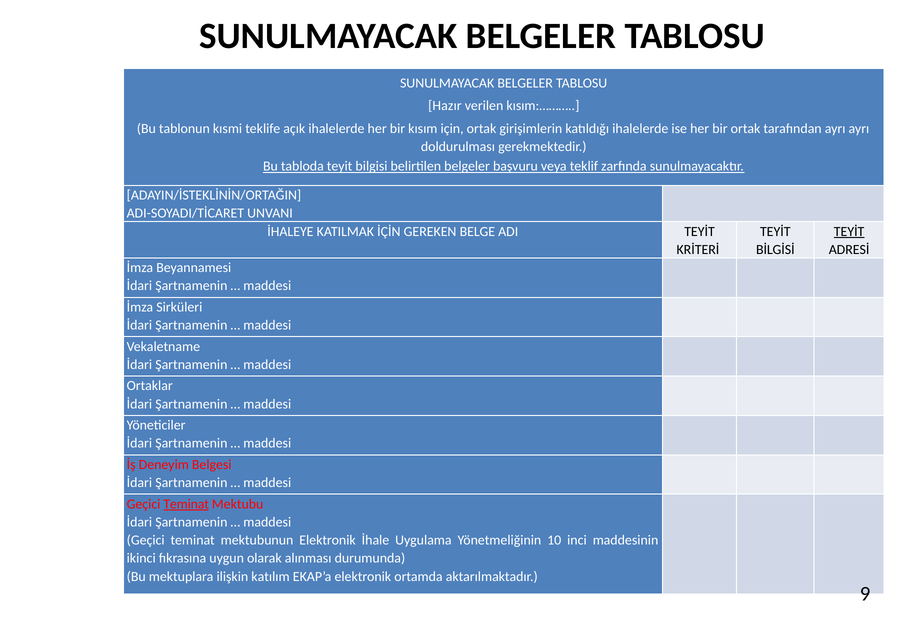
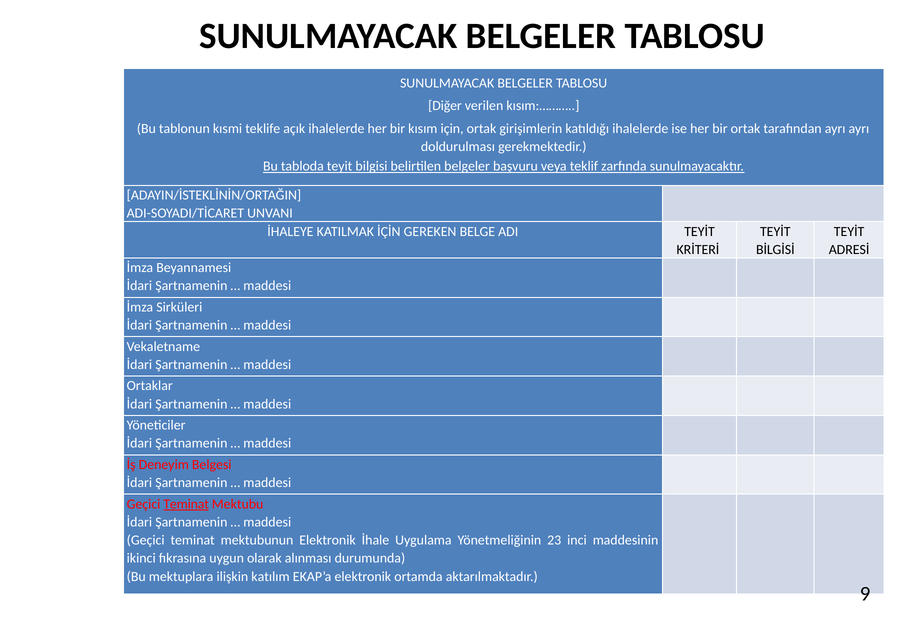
Hazır: Hazır -> Diğer (445, 106)
TEYİT underline: present -> none (849, 231)
10: 10 -> 23 (554, 540)
